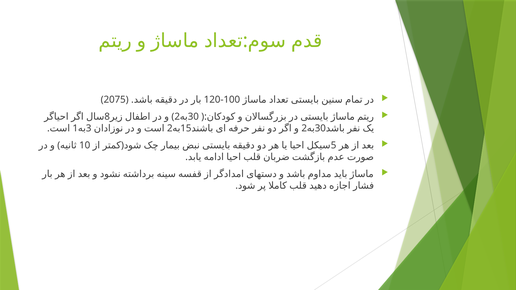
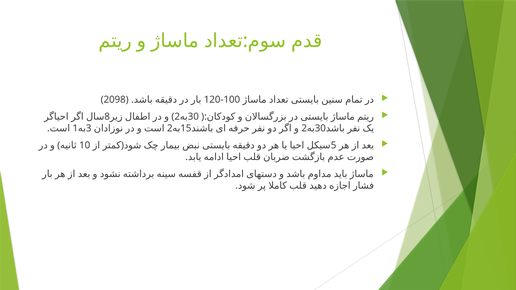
2075: 2075 -> 2098 (115, 100)
